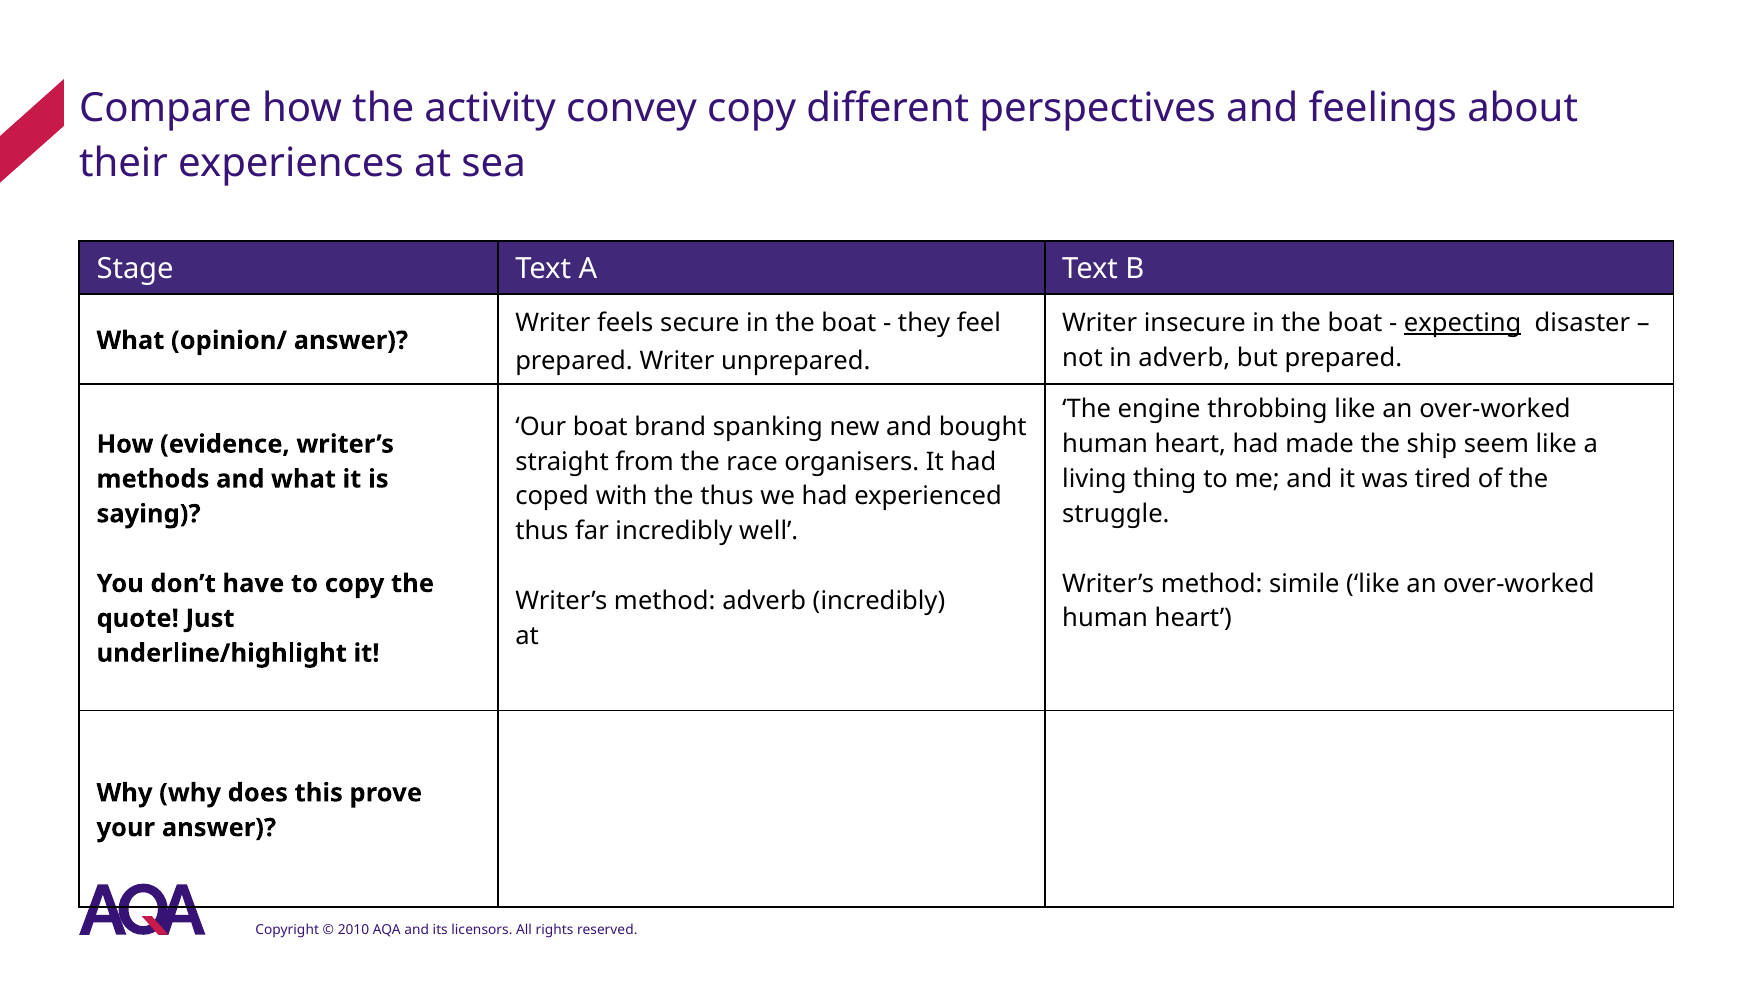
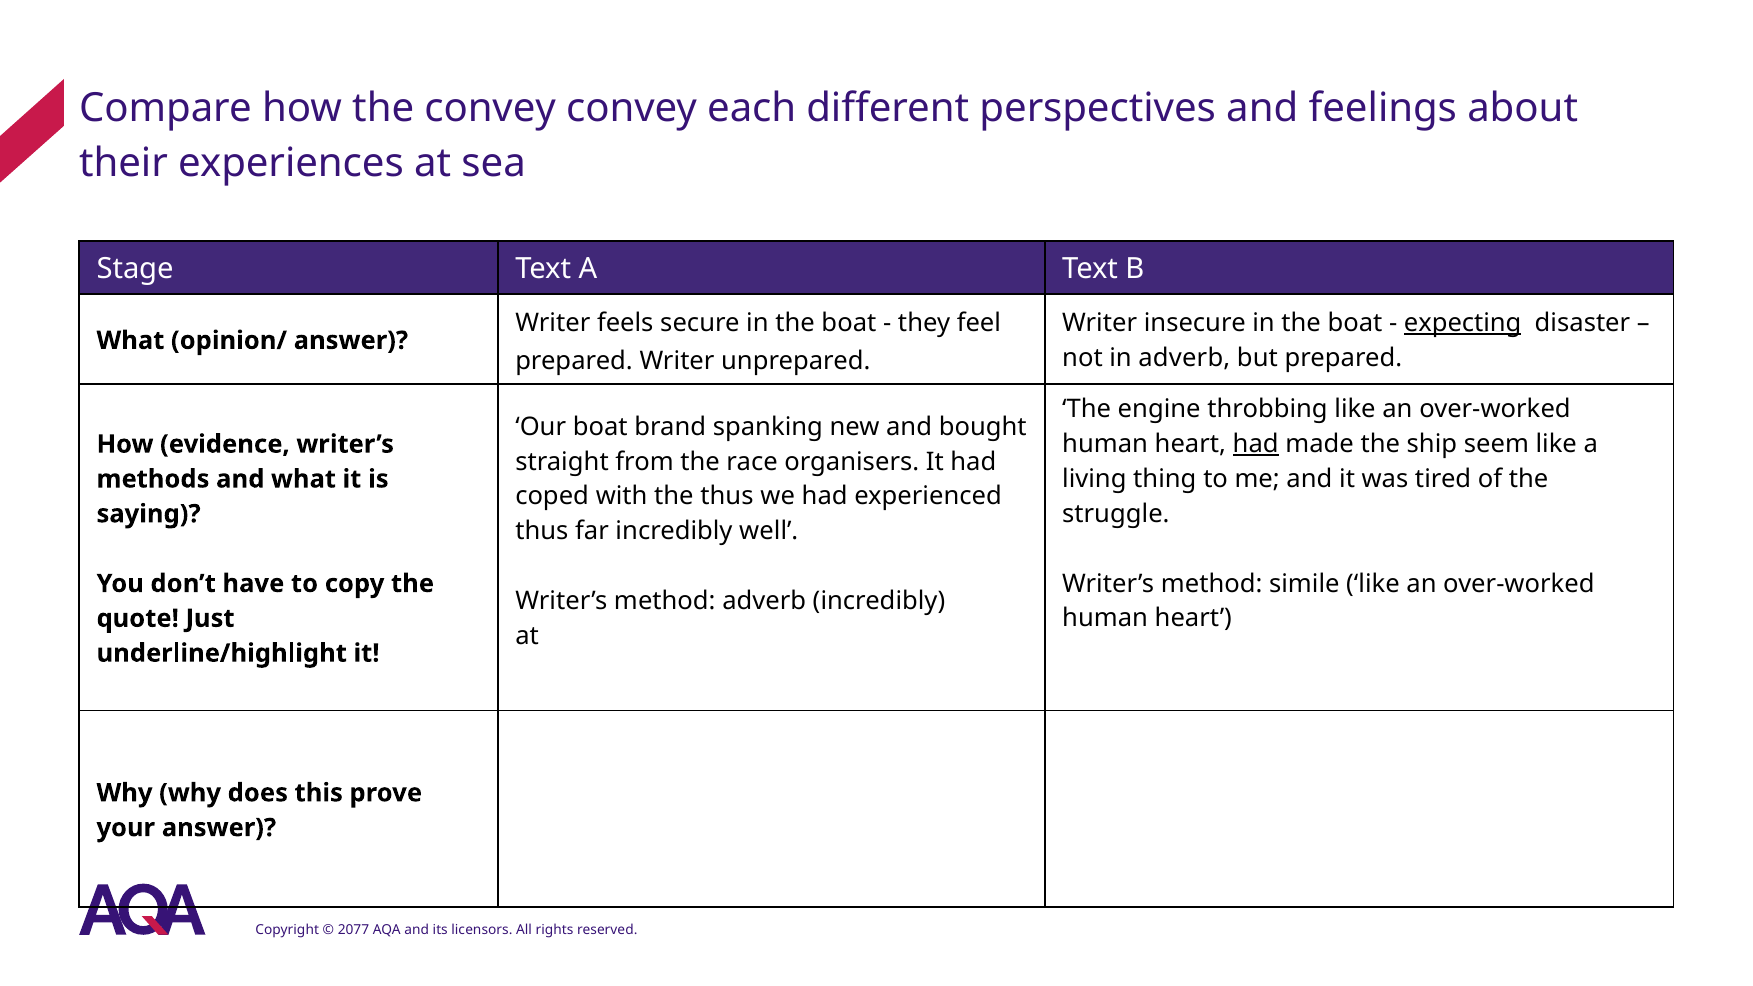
the activity: activity -> convey (490, 109)
convey copy: copy -> each (752, 109)
had underline: none -> present (1256, 444)
2010: 2010 -> 2077 (353, 930)
